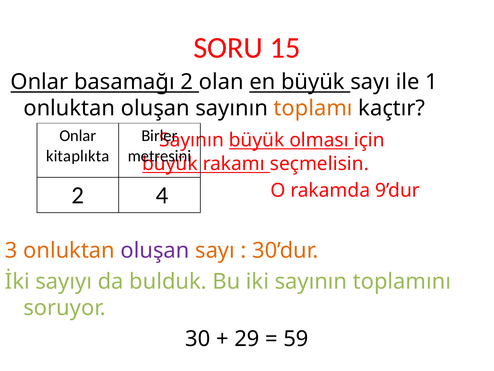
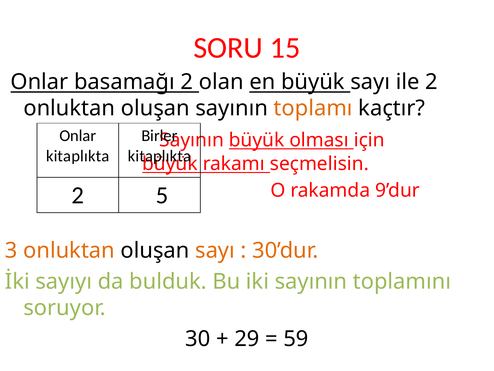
ile 1: 1 -> 2 (432, 82)
metresini: metresini -> kitaplıkta (159, 156)
4: 4 -> 5 (162, 195)
oluşan colour: purple -> black (155, 250)
